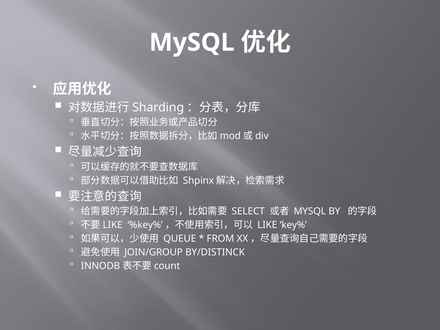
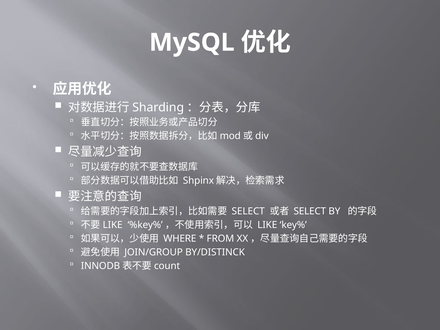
MYSQL: MYSQL -> SELECT (310, 211)
QUEUE: QUEUE -> WHERE (180, 239)
